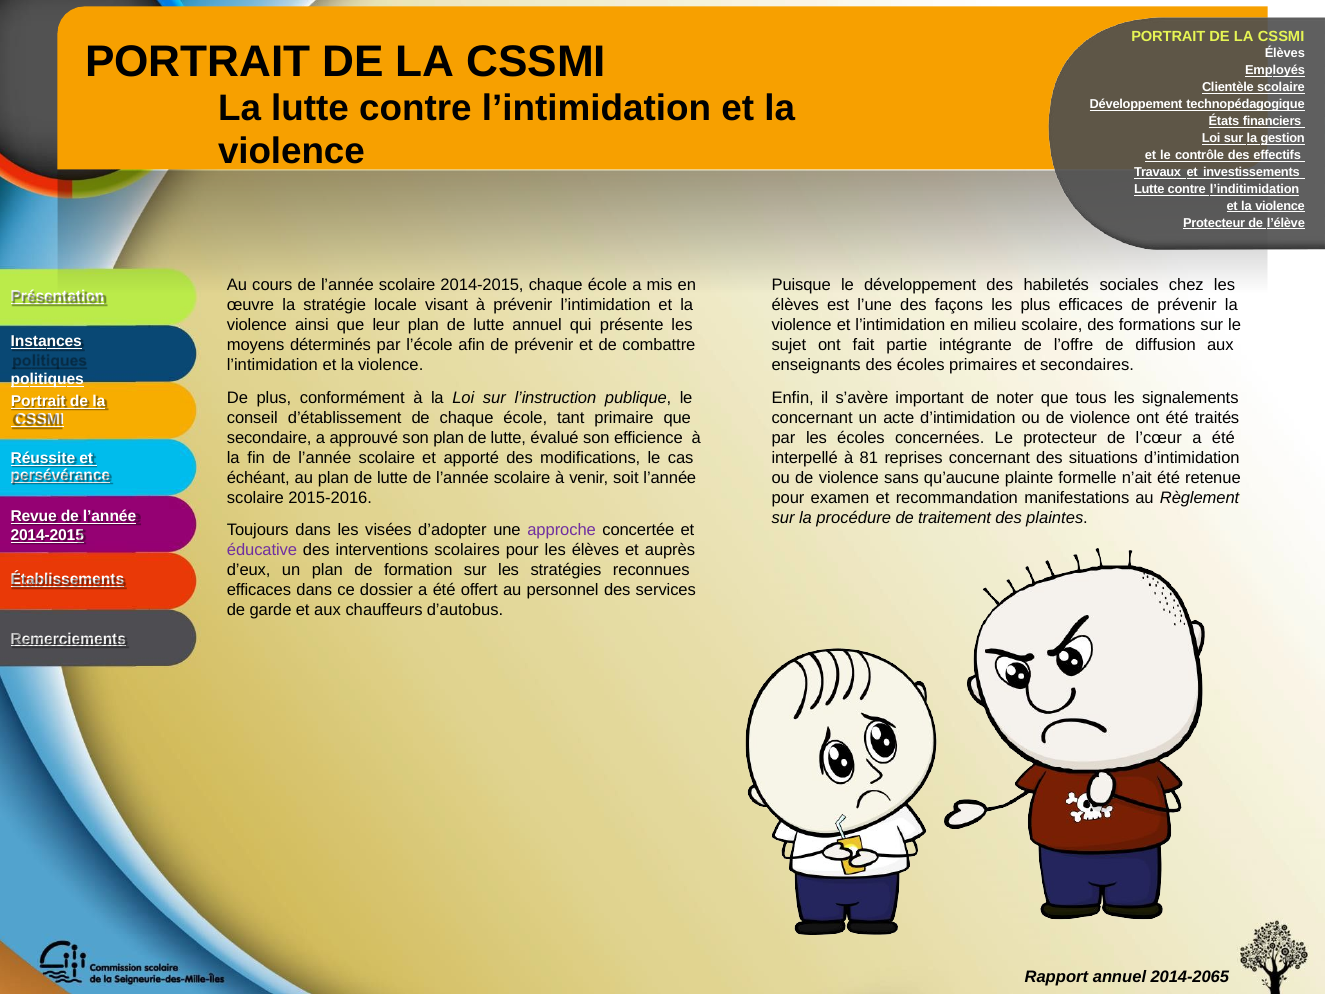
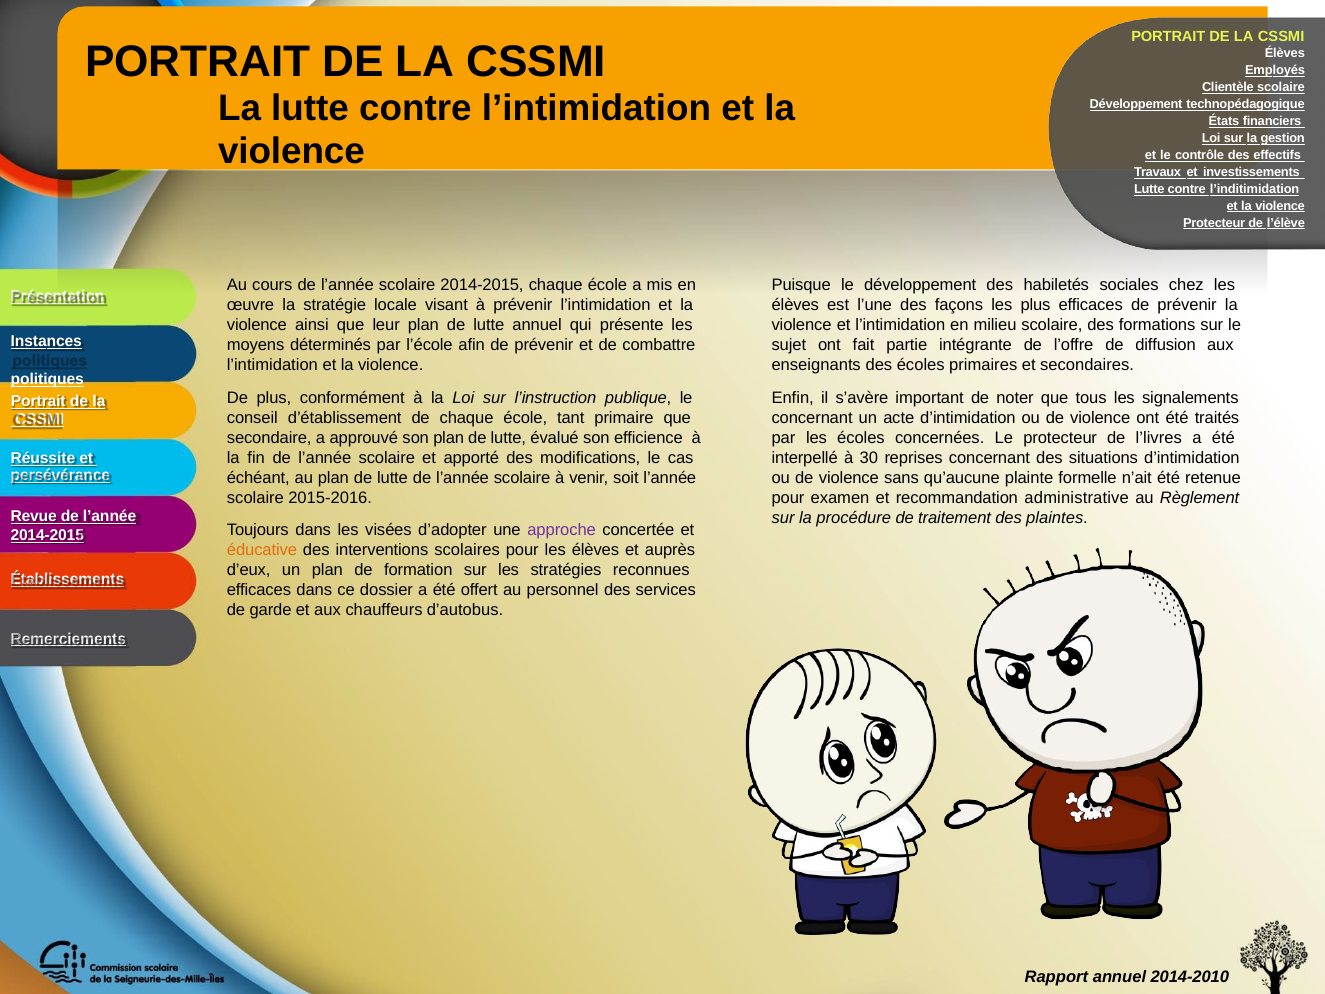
l’cœur: l’cœur -> l’livres (1159, 438)
81: 81 -> 30 (869, 458)
manifestations: manifestations -> administrative (1077, 498)
éducative colour: purple -> orange (262, 550)
2014-2065: 2014-2065 -> 2014-2010 (1190, 977)
